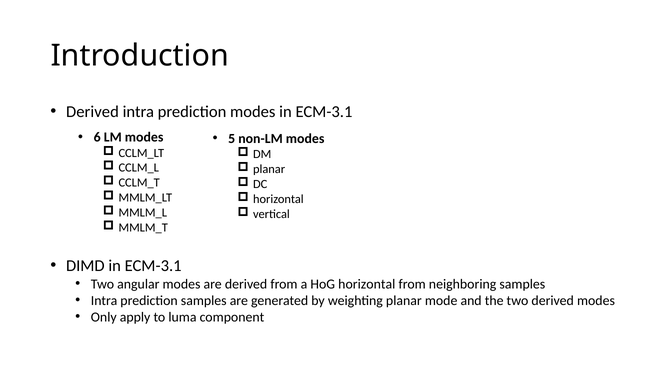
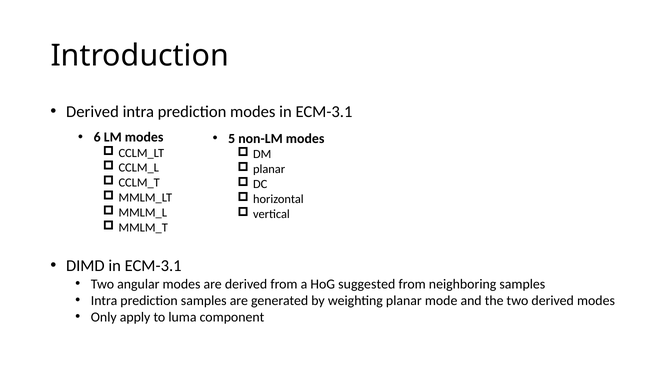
HoG horizontal: horizontal -> suggested (367, 284)
